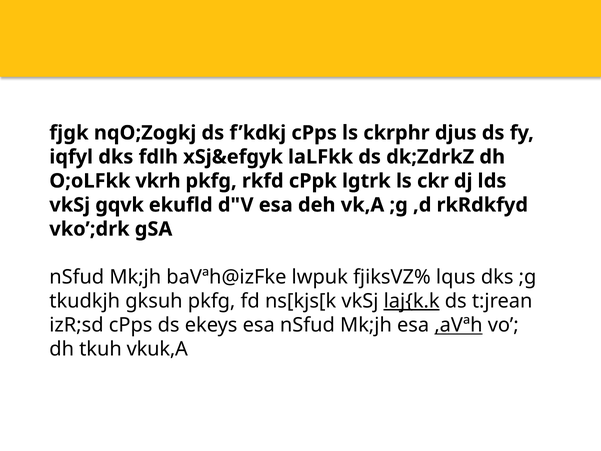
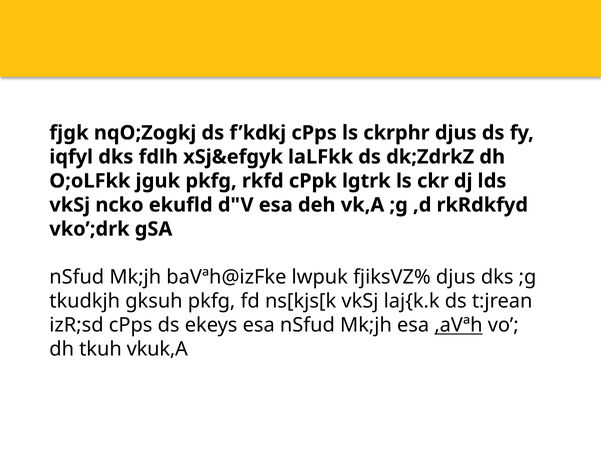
vkrh: vkrh -> jguk (158, 181)
gqvk: gqvk -> ncko (119, 205)
fjiksVZ% lqus: lqus -> djus (456, 277)
laj{k.k underline: present -> none (412, 301)
